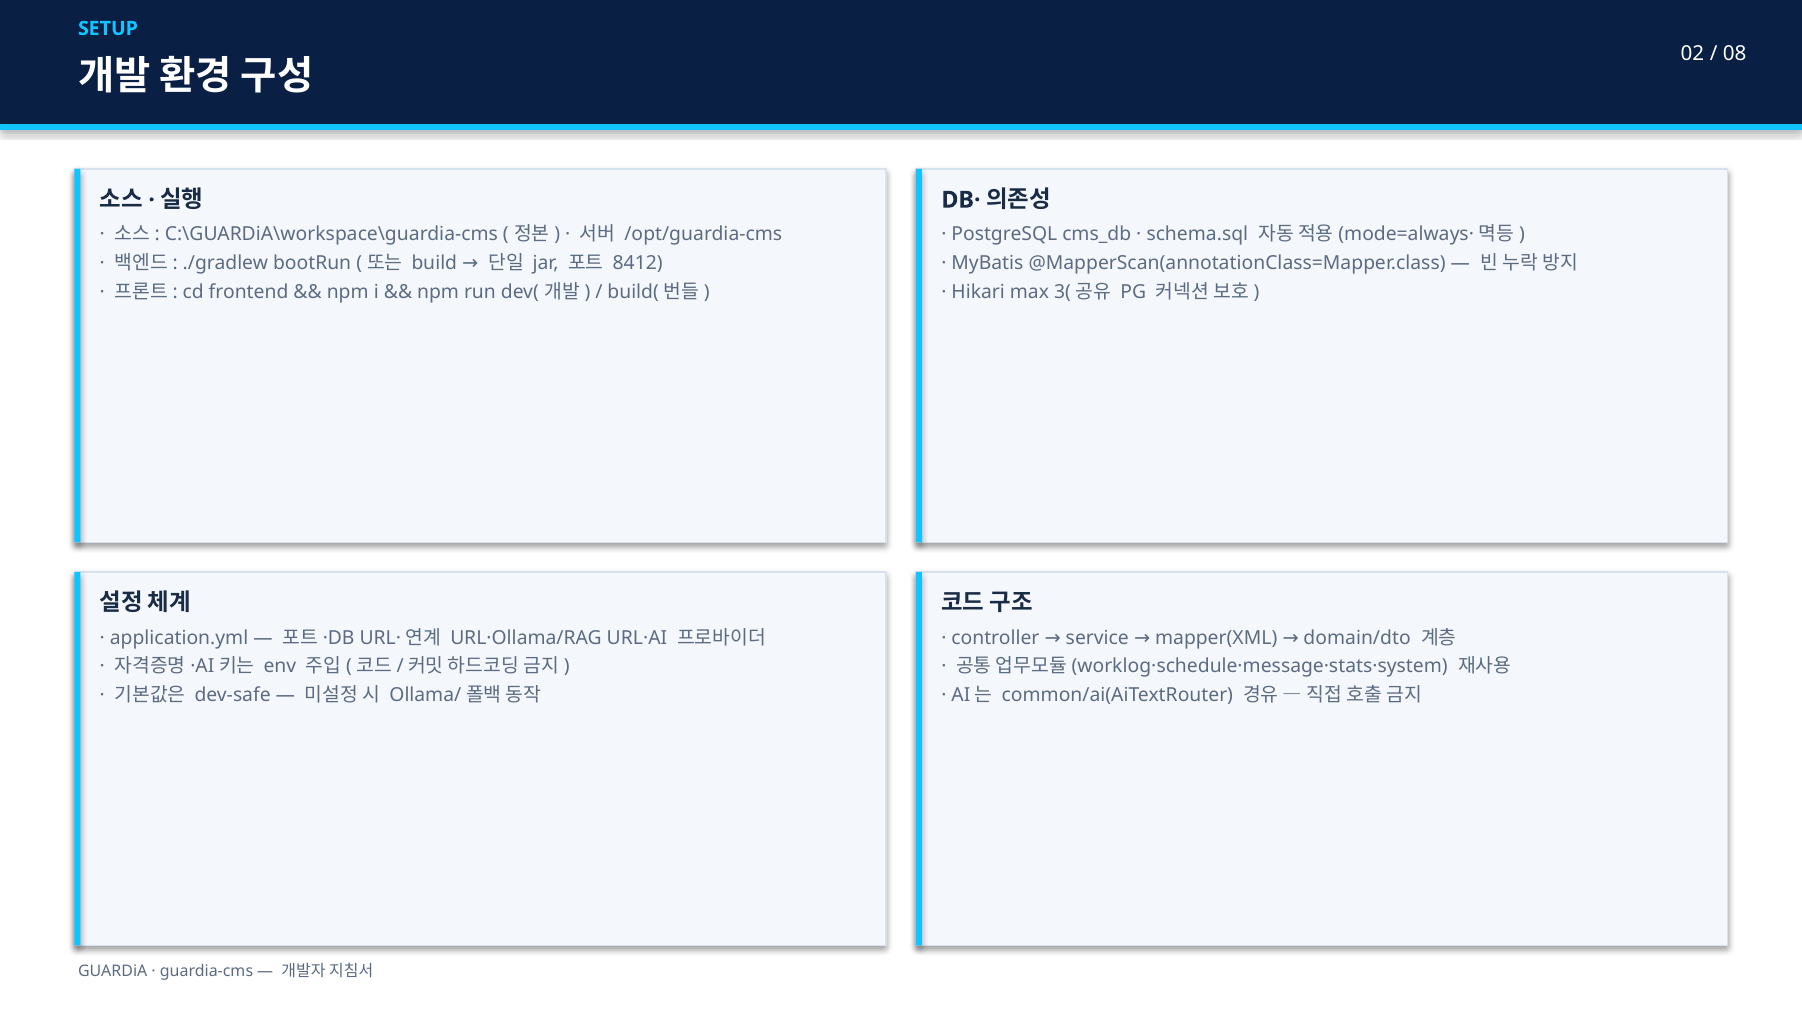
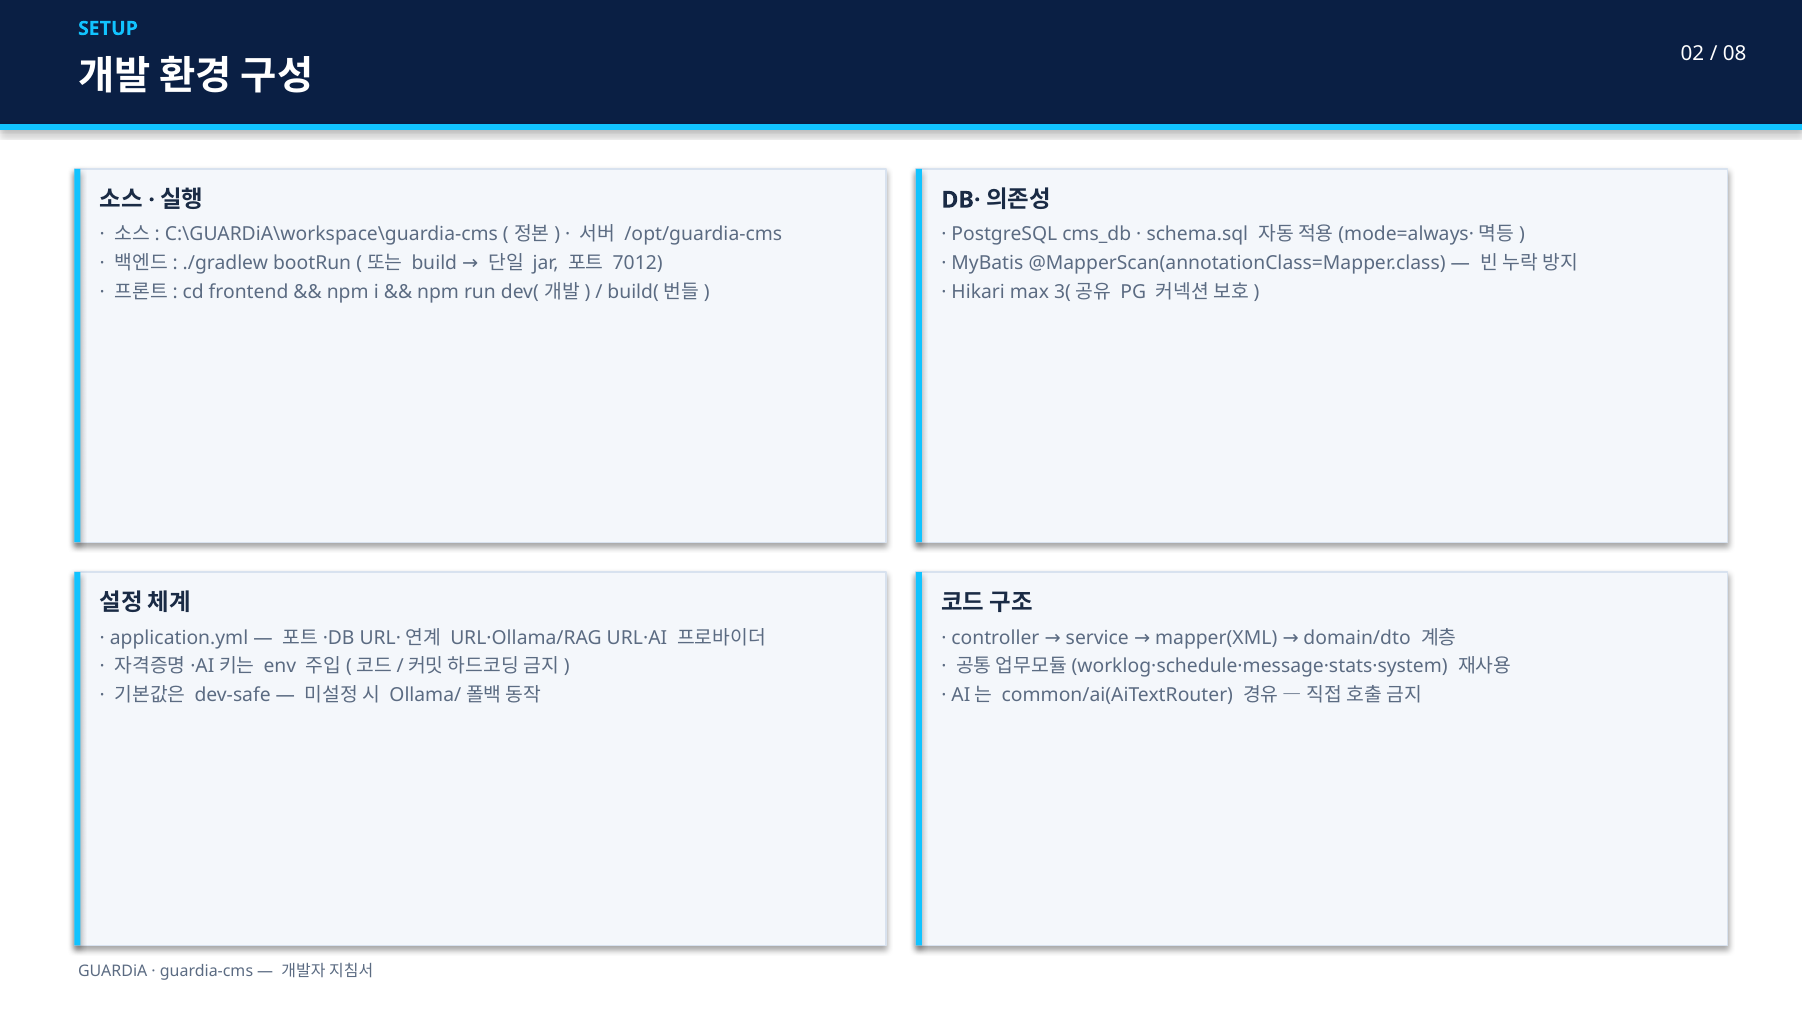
8412: 8412 -> 7012 (638, 264)
